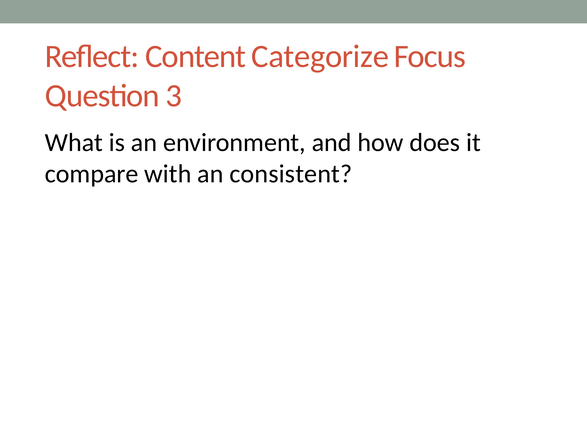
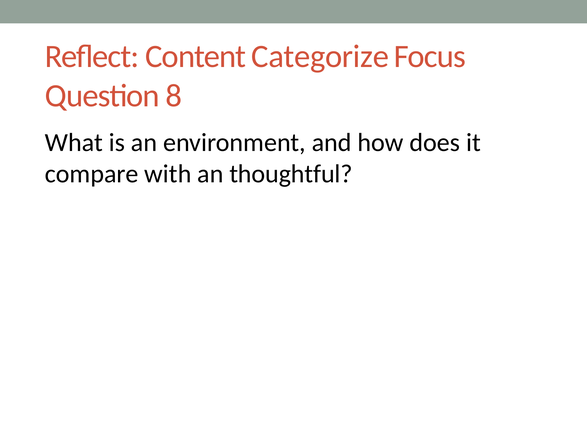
3: 3 -> 8 (174, 96)
consistent: consistent -> thoughtful (291, 174)
